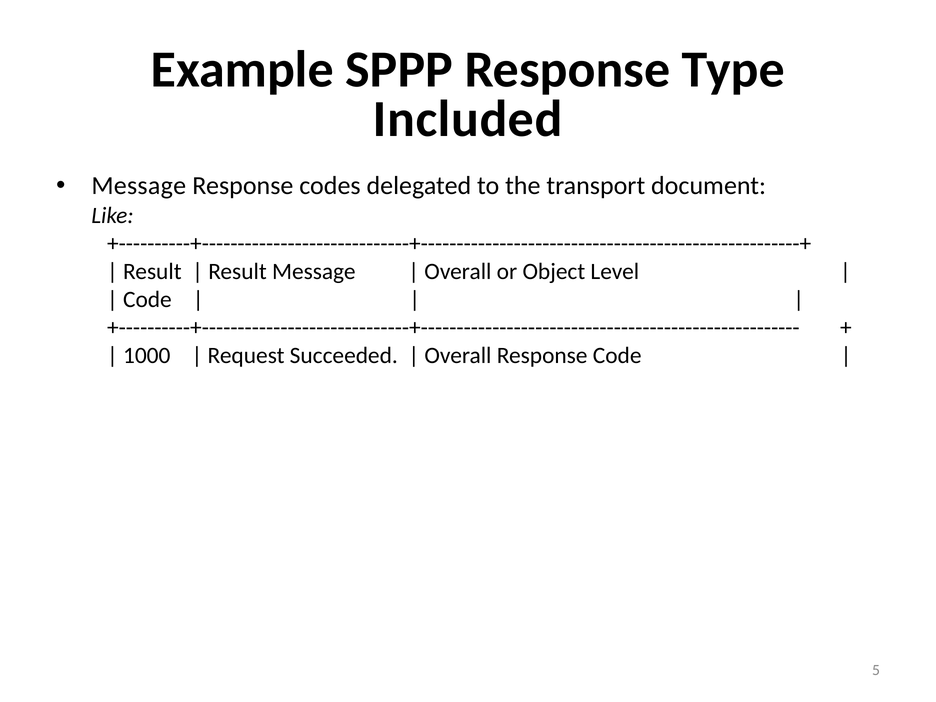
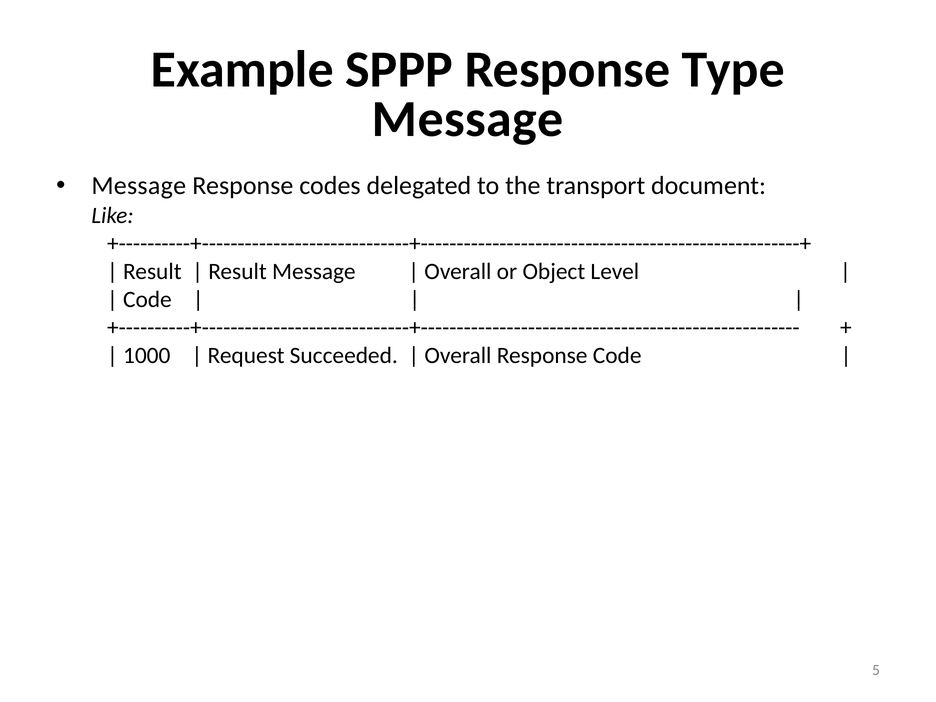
Included: Included -> Message (468, 119)
